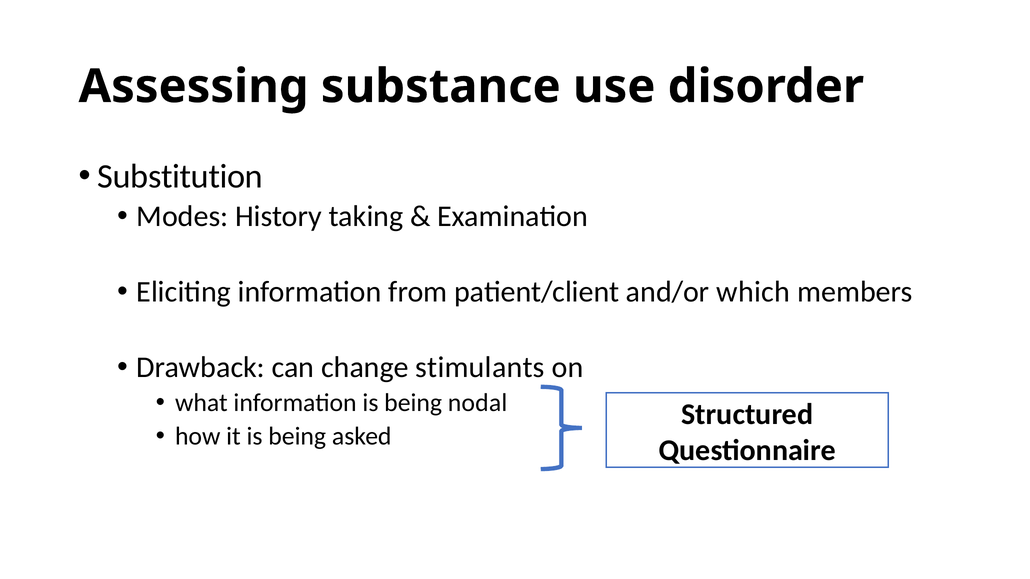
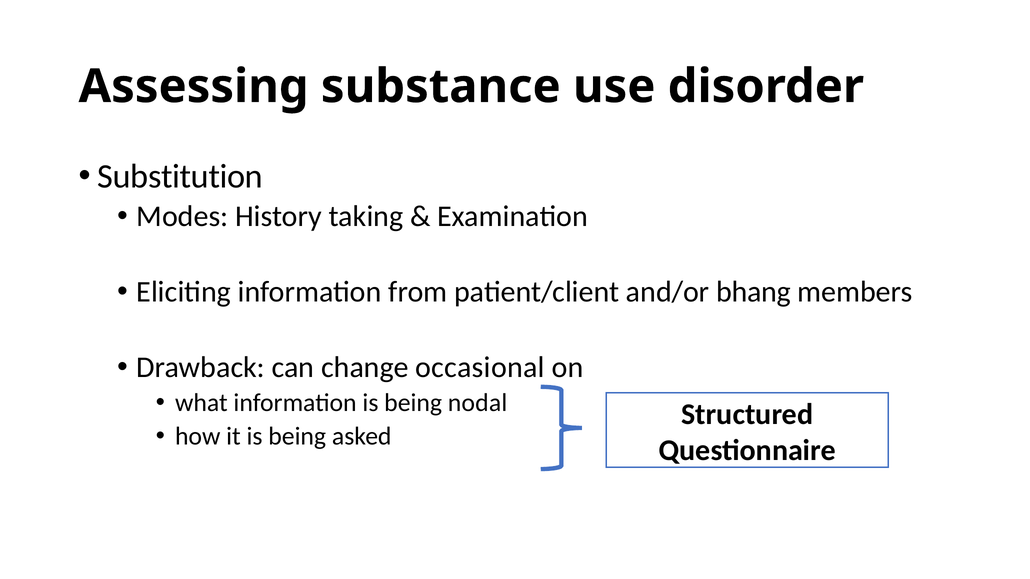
which: which -> bhang (753, 292)
stimulants: stimulants -> occasional (480, 368)
